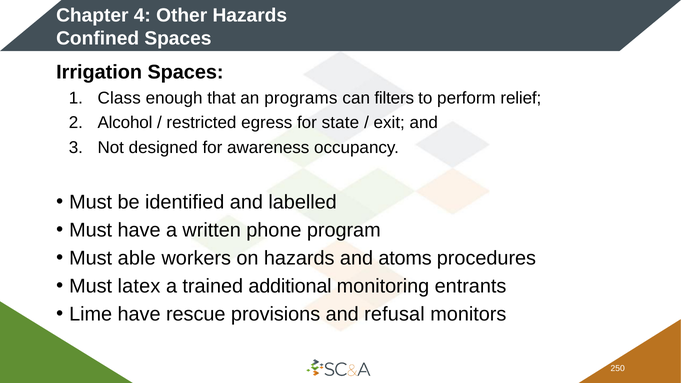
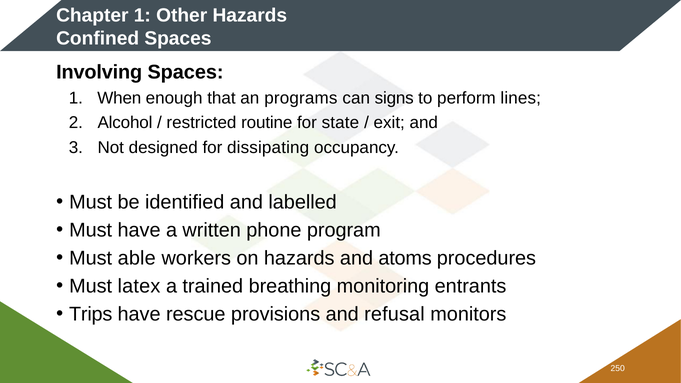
Chapter 4: 4 -> 1 (142, 15)
Irrigation: Irrigation -> Involving (99, 72)
Class: Class -> When (119, 98)
filters: filters -> signs (394, 98)
relief: relief -> lines (521, 98)
egress: egress -> routine (267, 123)
awareness: awareness -> dissipating (268, 148)
additional: additional -> breathing (290, 286)
Lime: Lime -> Trips (91, 314)
